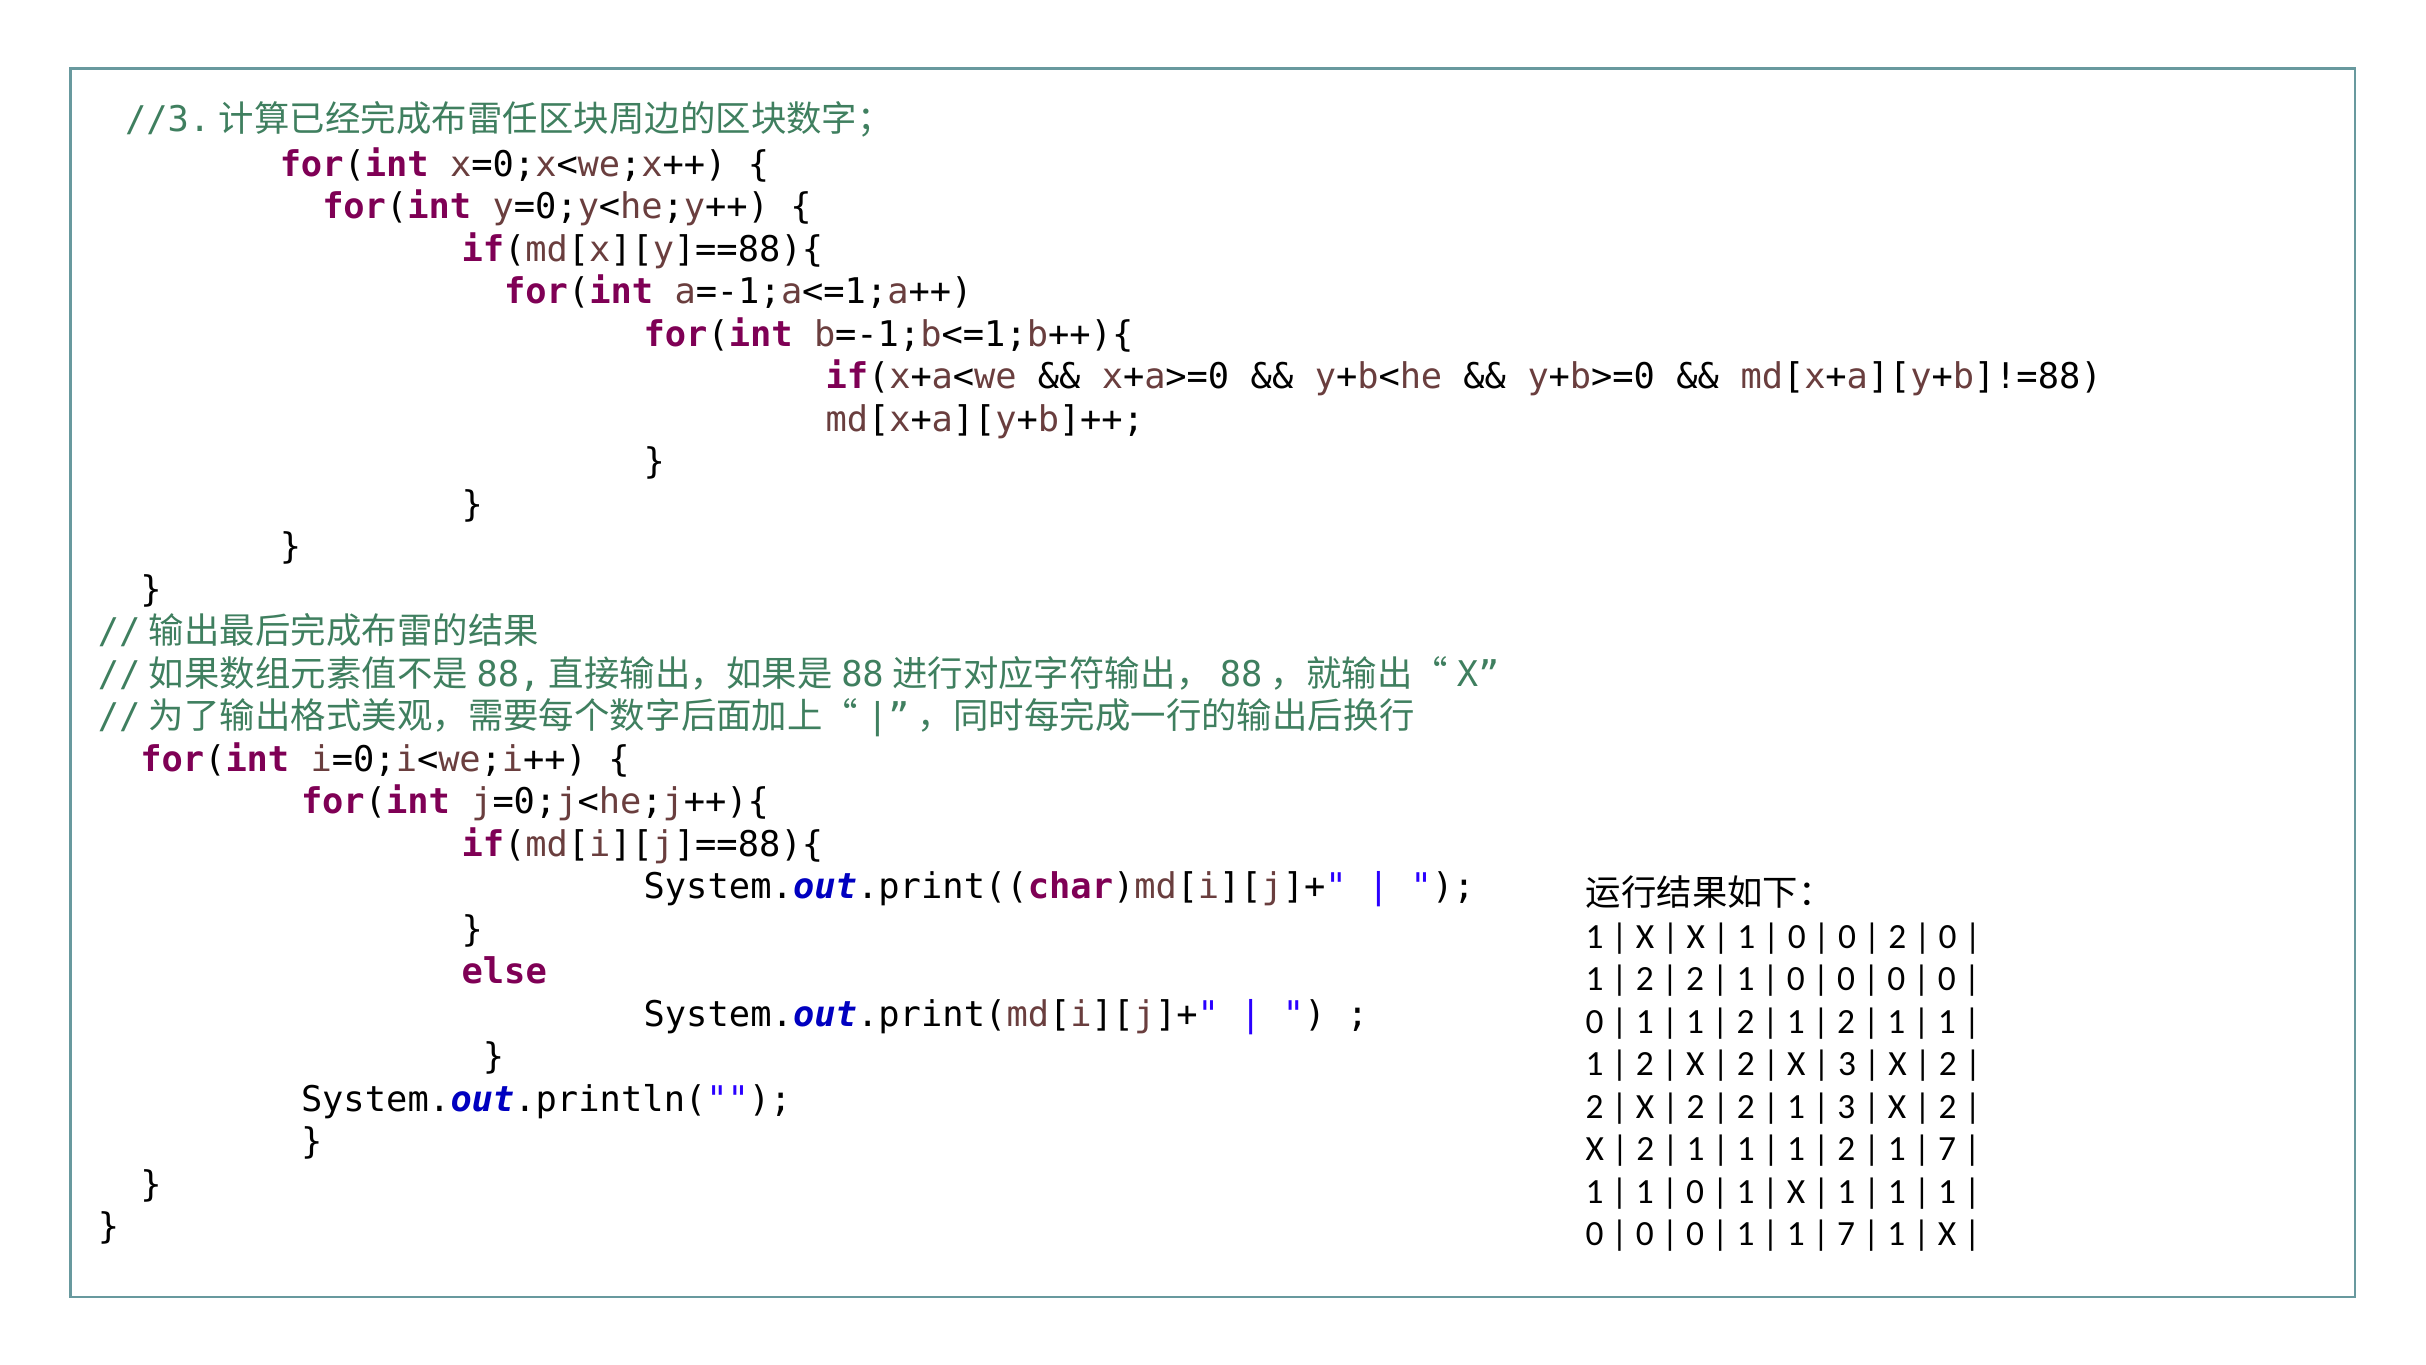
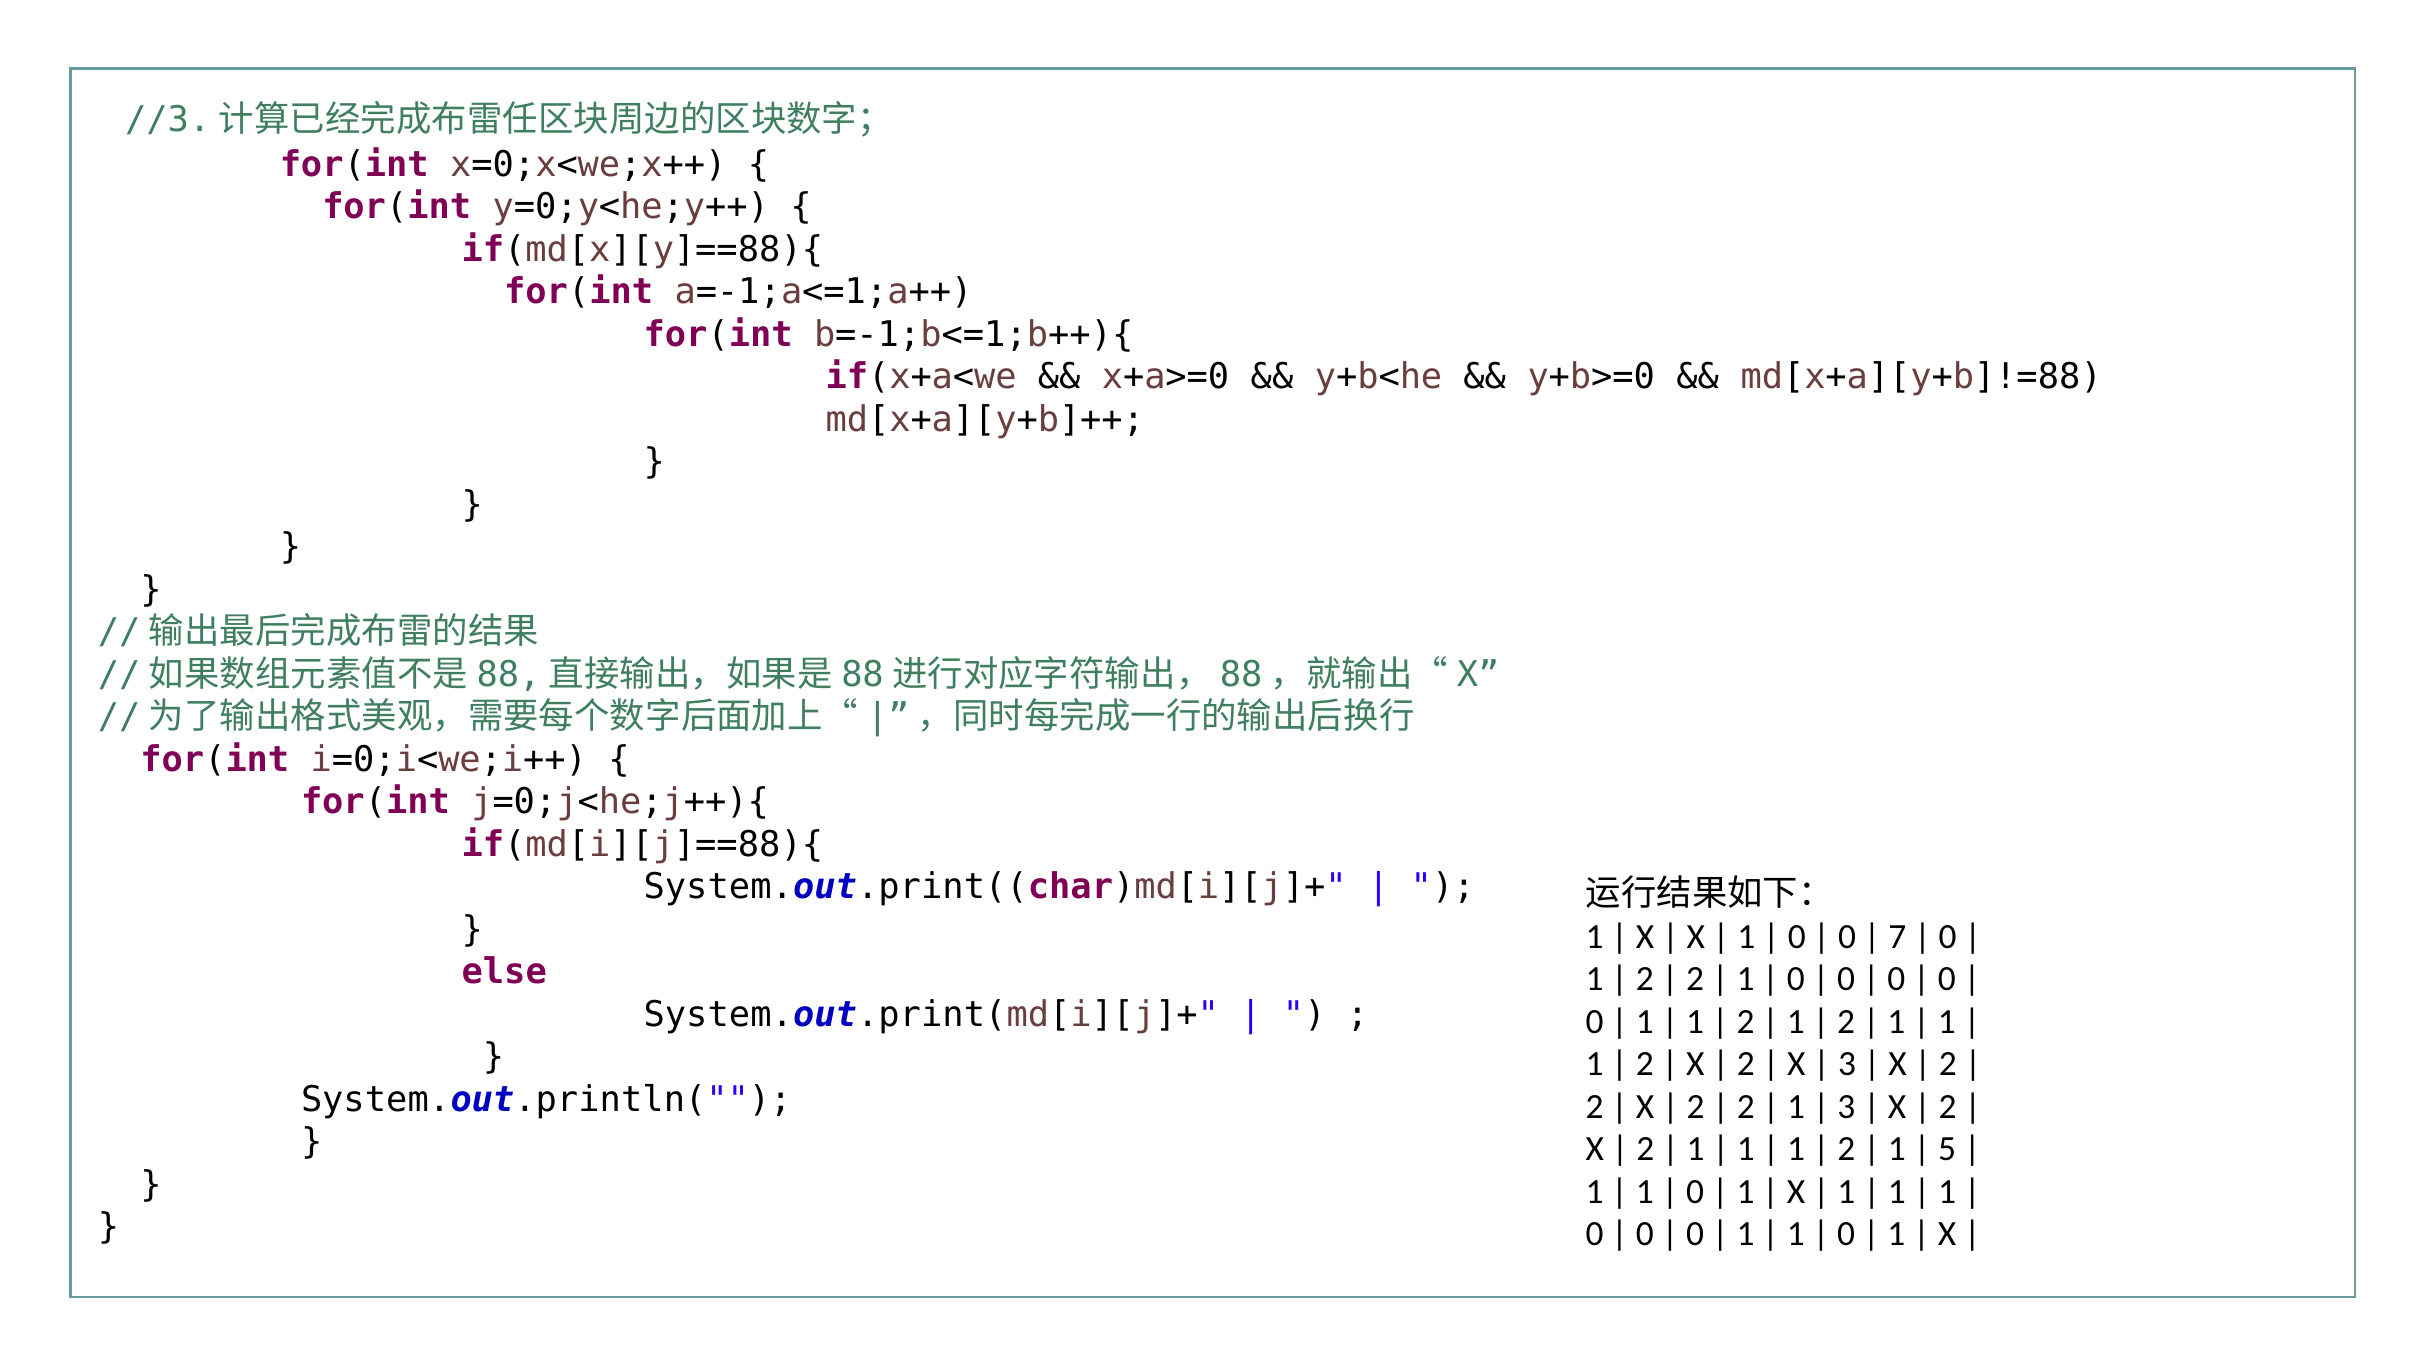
2: 2 -> 7 (1897, 936)
7: 7 -> 5 (1947, 1149)
7: 7 -> 0 (1846, 1234)
